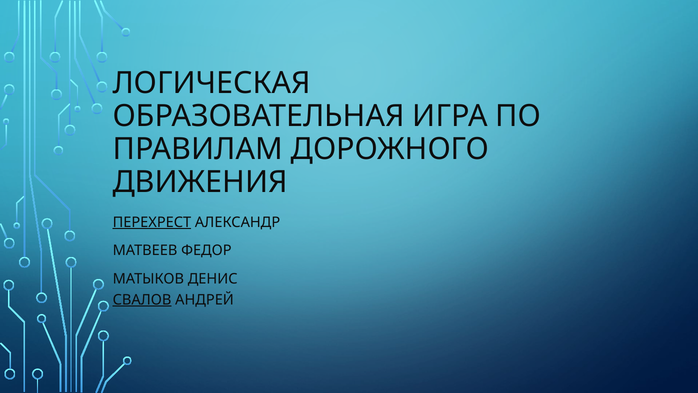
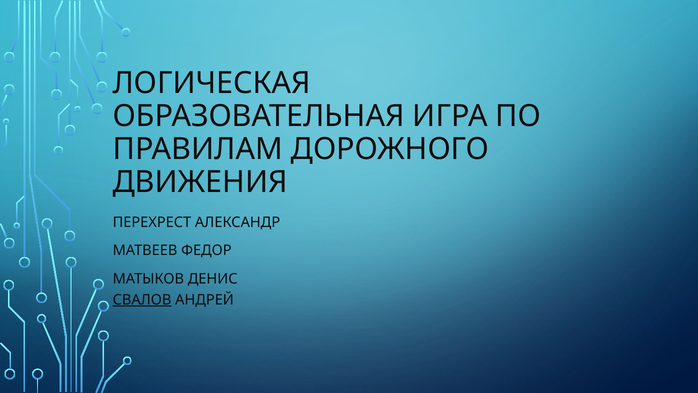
ПЕРЕХРЕСТ underline: present -> none (152, 222)
